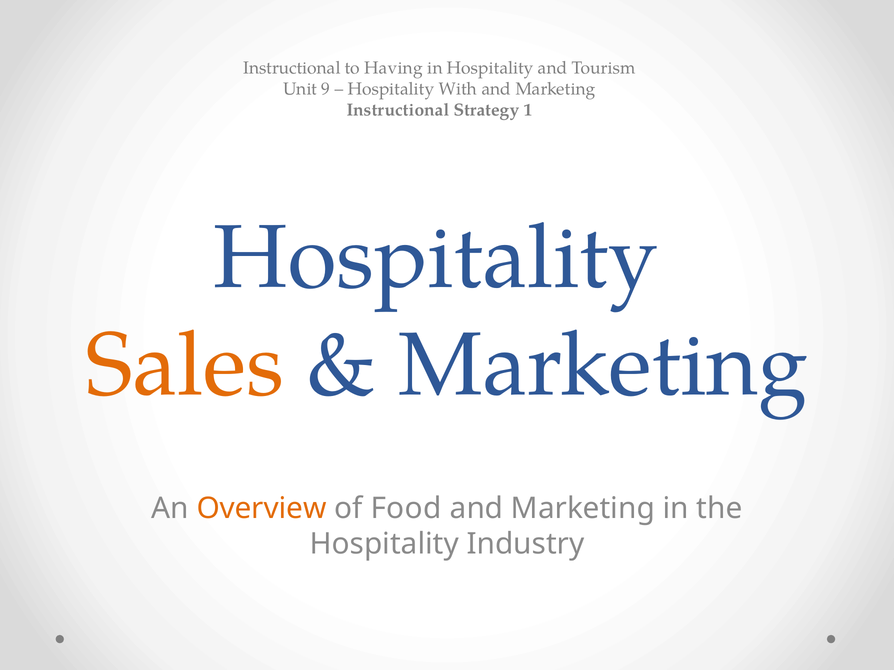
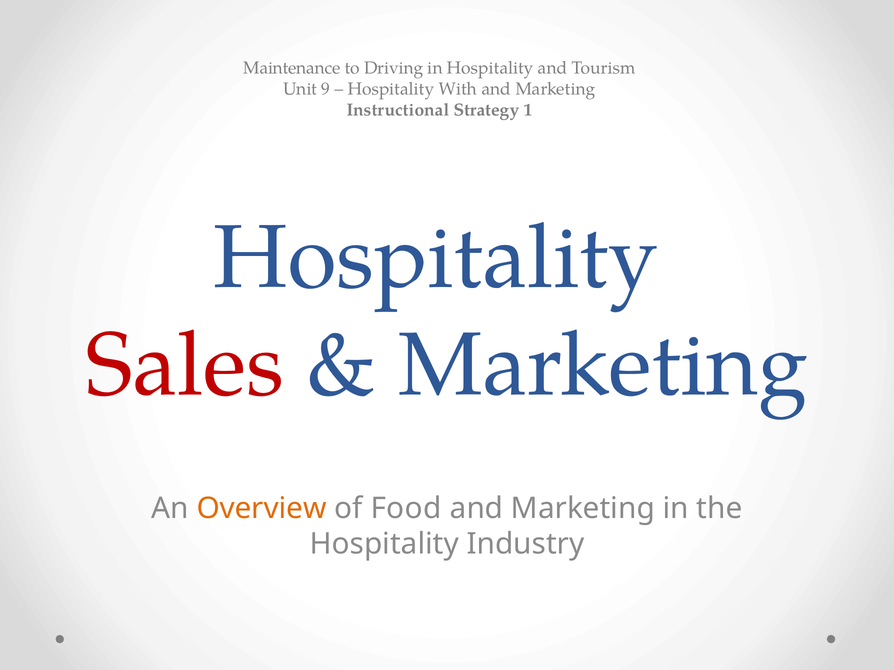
Instructional: Instructional -> Maintenance (292, 68)
Having: Having -> Driving (394, 68)
Sales colour: orange -> red (185, 365)
